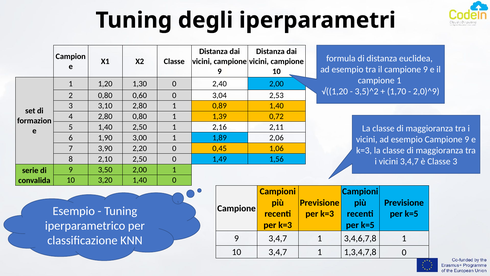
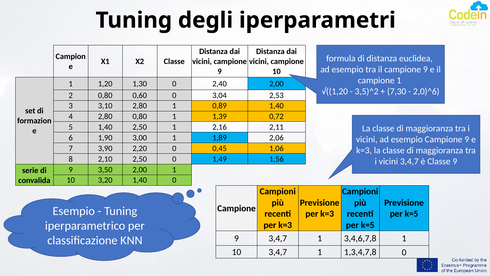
1,70: 1,70 -> 7,30 (397, 91)
2,0)^9: 2,0)^9 -> 2,0)^6 (426, 91)
Classe 3: 3 -> 9 (455, 161)
